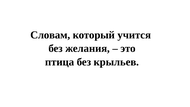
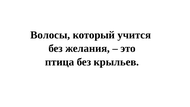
Словам: Словам -> Волосы (50, 35)
